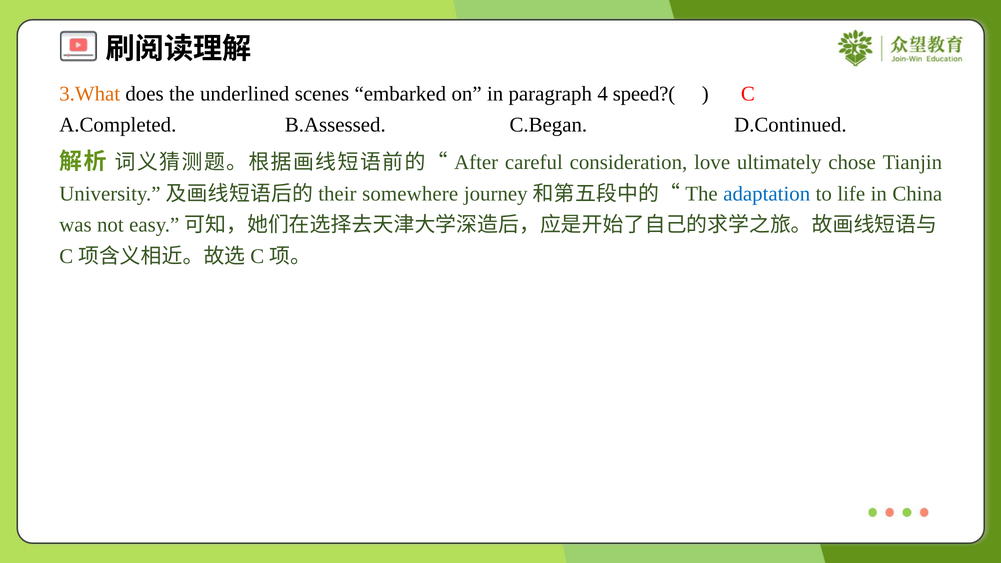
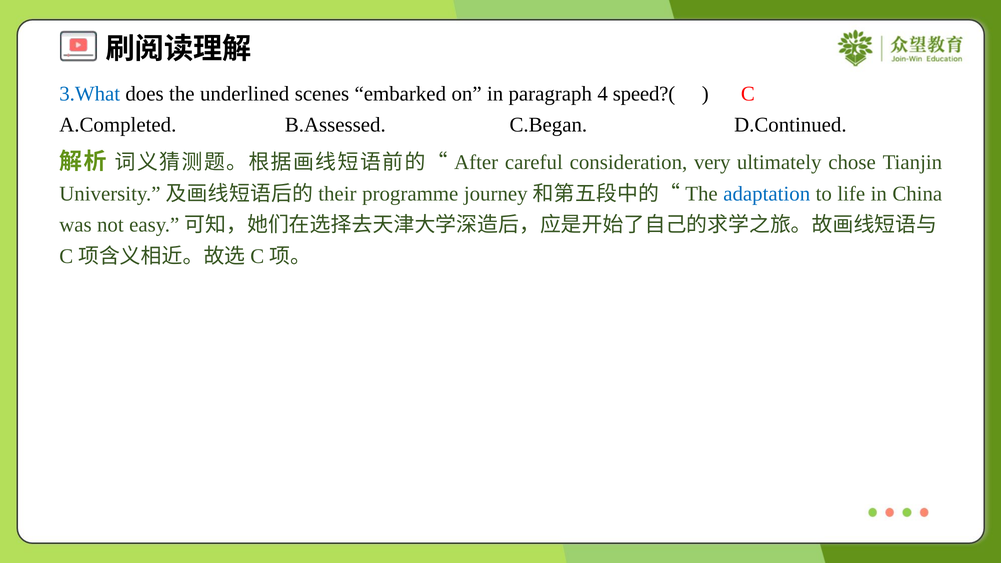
3.What colour: orange -> blue (90, 94)
love: love -> very (712, 162)
somewhere: somewhere -> programme (410, 194)
